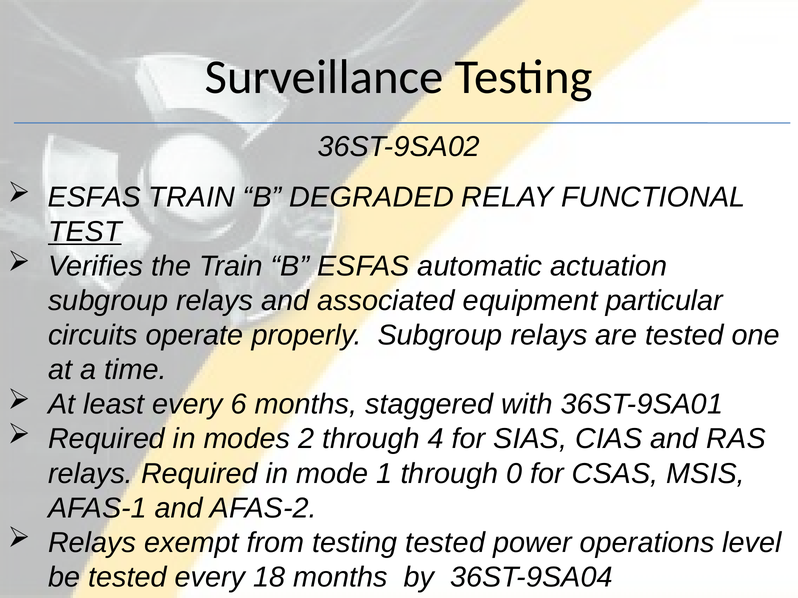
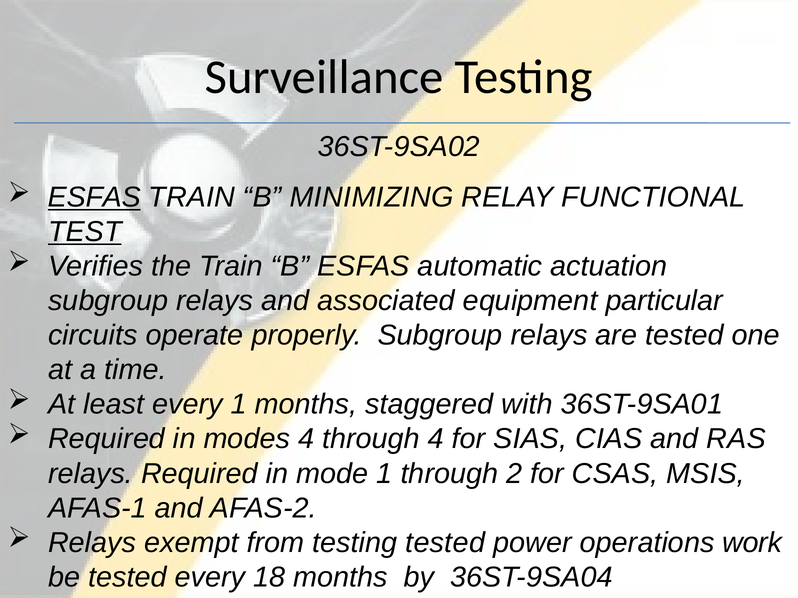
ESFAS underline: none -> present (94, 197)
DEGRADED: DEGRADED -> MINIMIZING (372, 197)
every 6: 6 -> 1 (239, 405)
modes 2: 2 -> 4 (306, 439)
0: 0 -> 2 (514, 474)
level: level -> work (752, 543)
